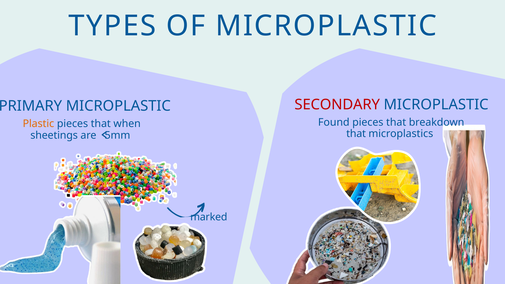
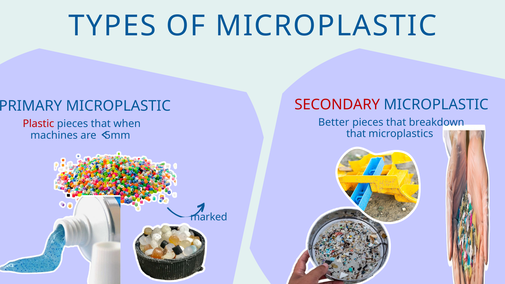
Found: Found -> Better (334, 122)
Plastic colour: orange -> red (38, 124)
sheetings: sheetings -> machines (54, 135)
